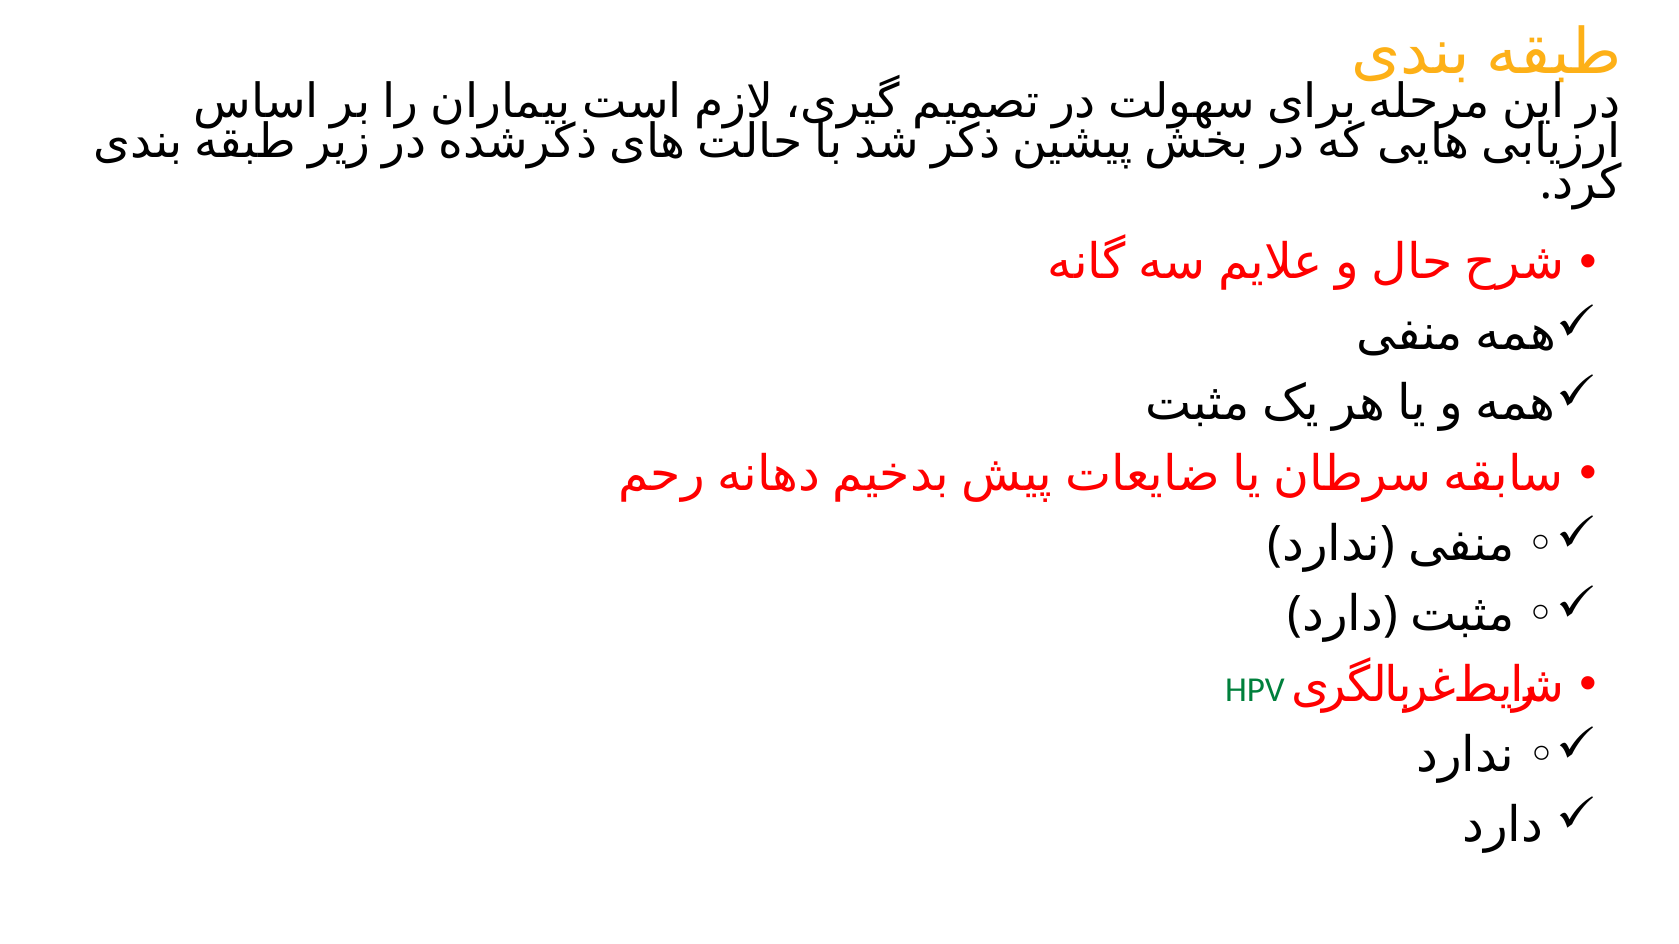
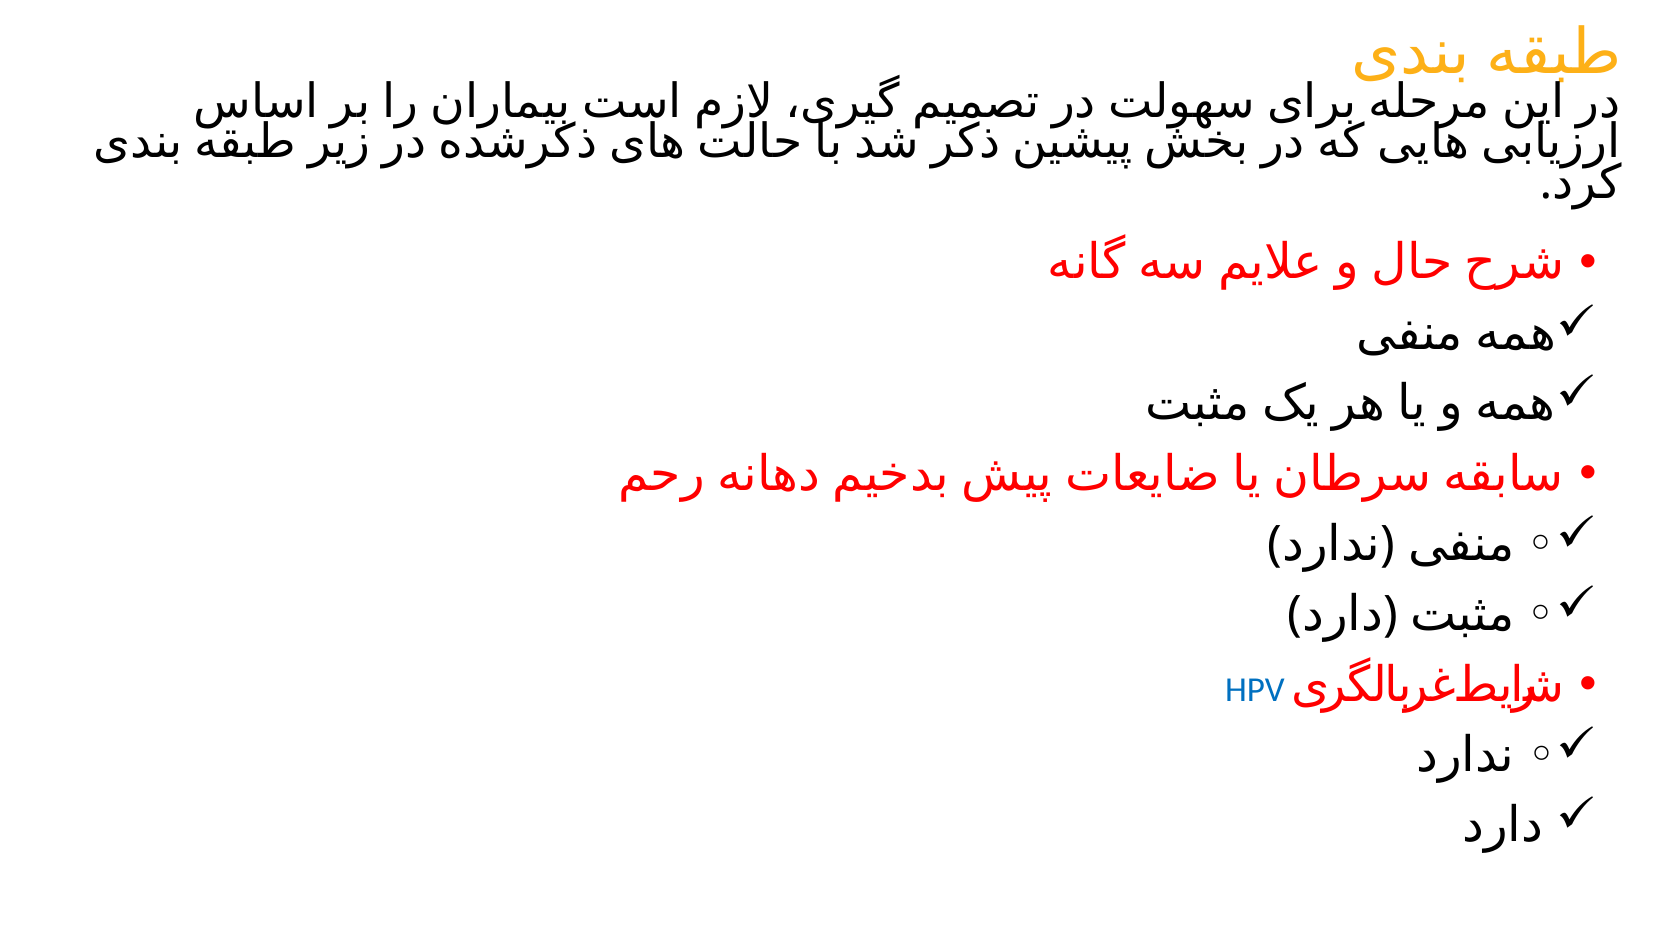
HPV colour: green -> blue (1255, 690)
